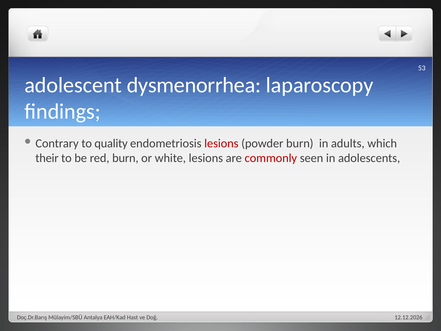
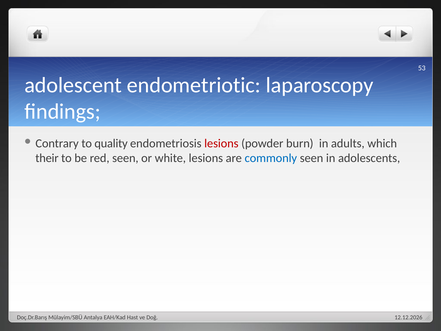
dysmenorrhea: dysmenorrhea -> endometriotic (194, 85)
red burn: burn -> seen (125, 158)
commonly colour: red -> blue (271, 158)
